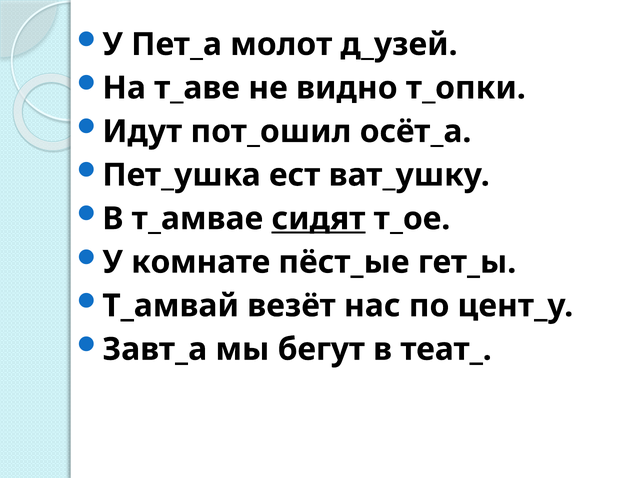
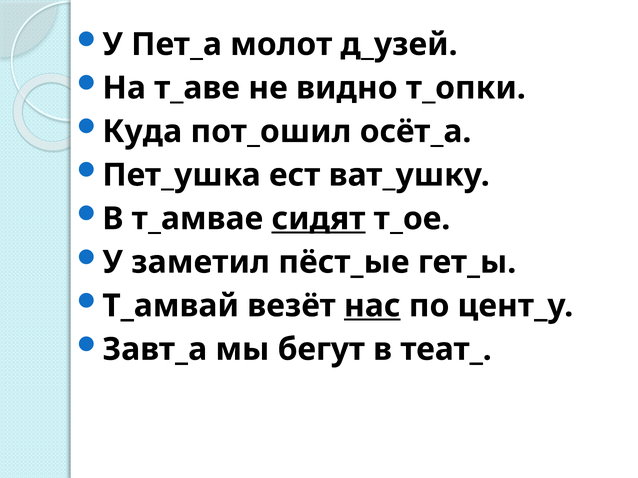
Идут: Идут -> Куда (142, 132)
комнате: комнате -> заметил (201, 262)
нас underline: none -> present (372, 306)
